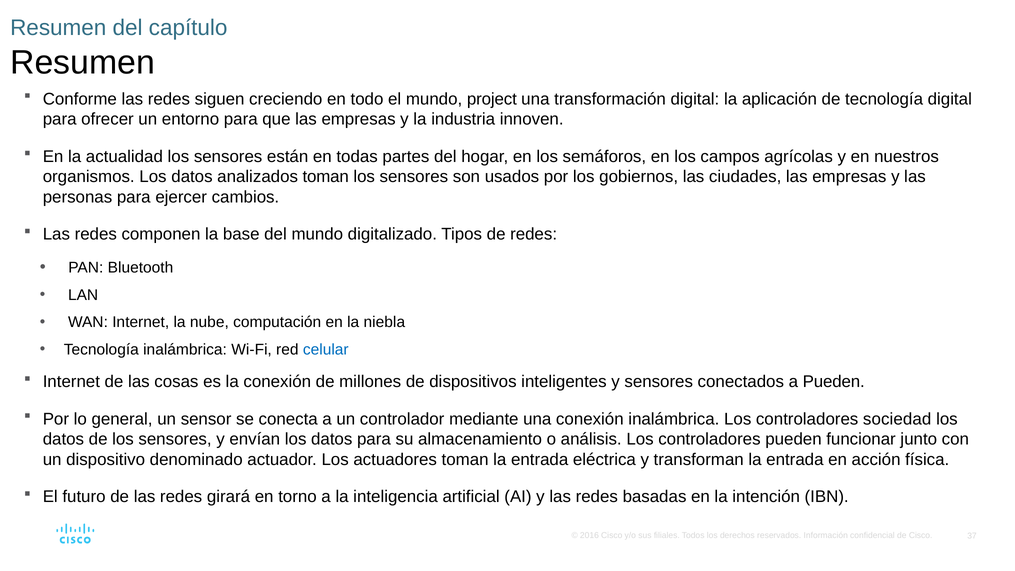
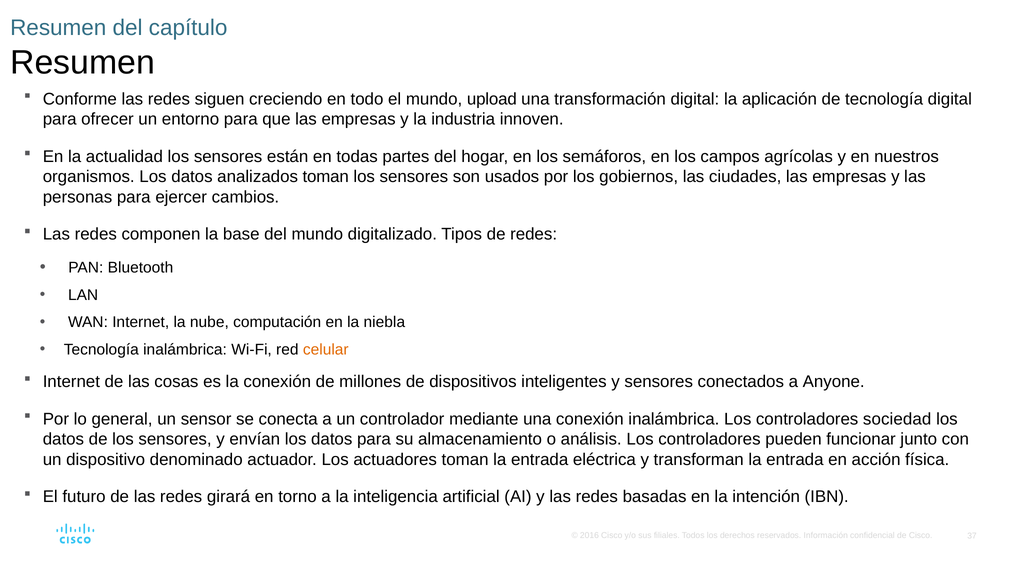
project: project -> upload (492, 99)
celular colour: blue -> orange (326, 349)
a Pueden: Pueden -> Anyone (834, 382)
